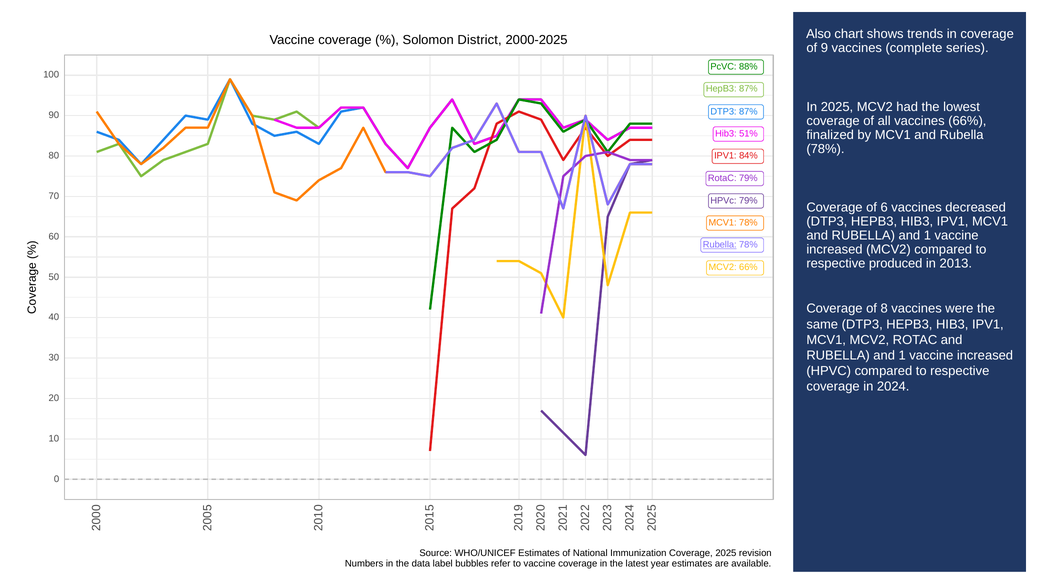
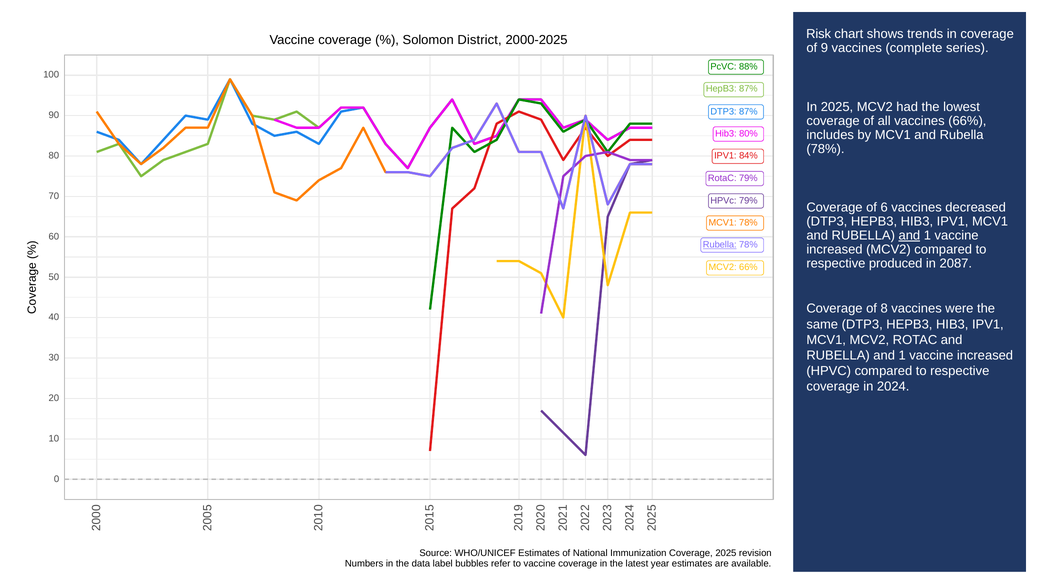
Also: Also -> Risk (819, 34)
finalized: finalized -> includes (830, 135)
51%: 51% -> 80% (748, 134)
and underline: none -> present (909, 236)
2013: 2013 -> 2087 (956, 264)
